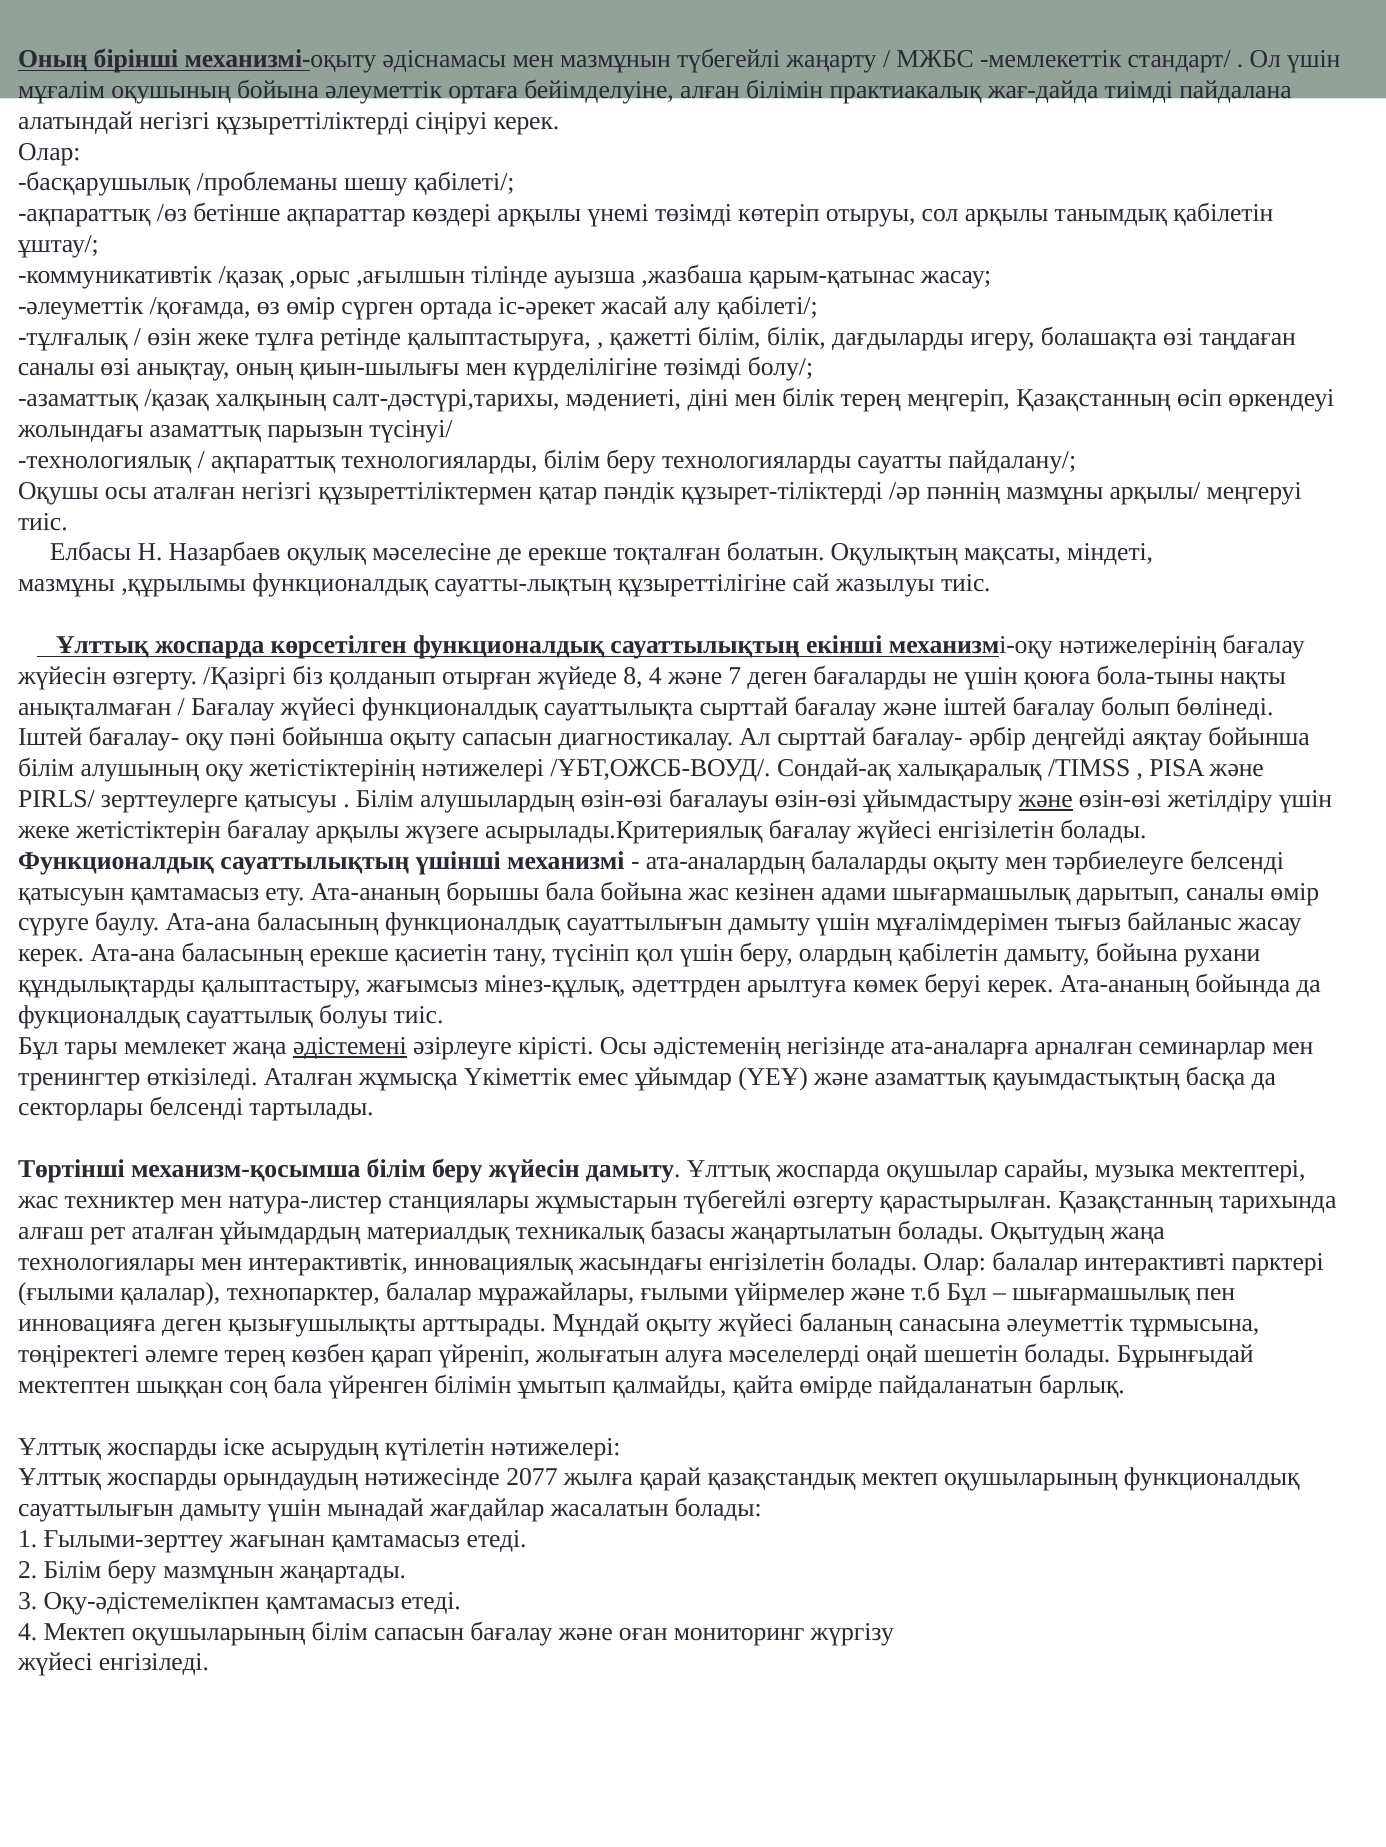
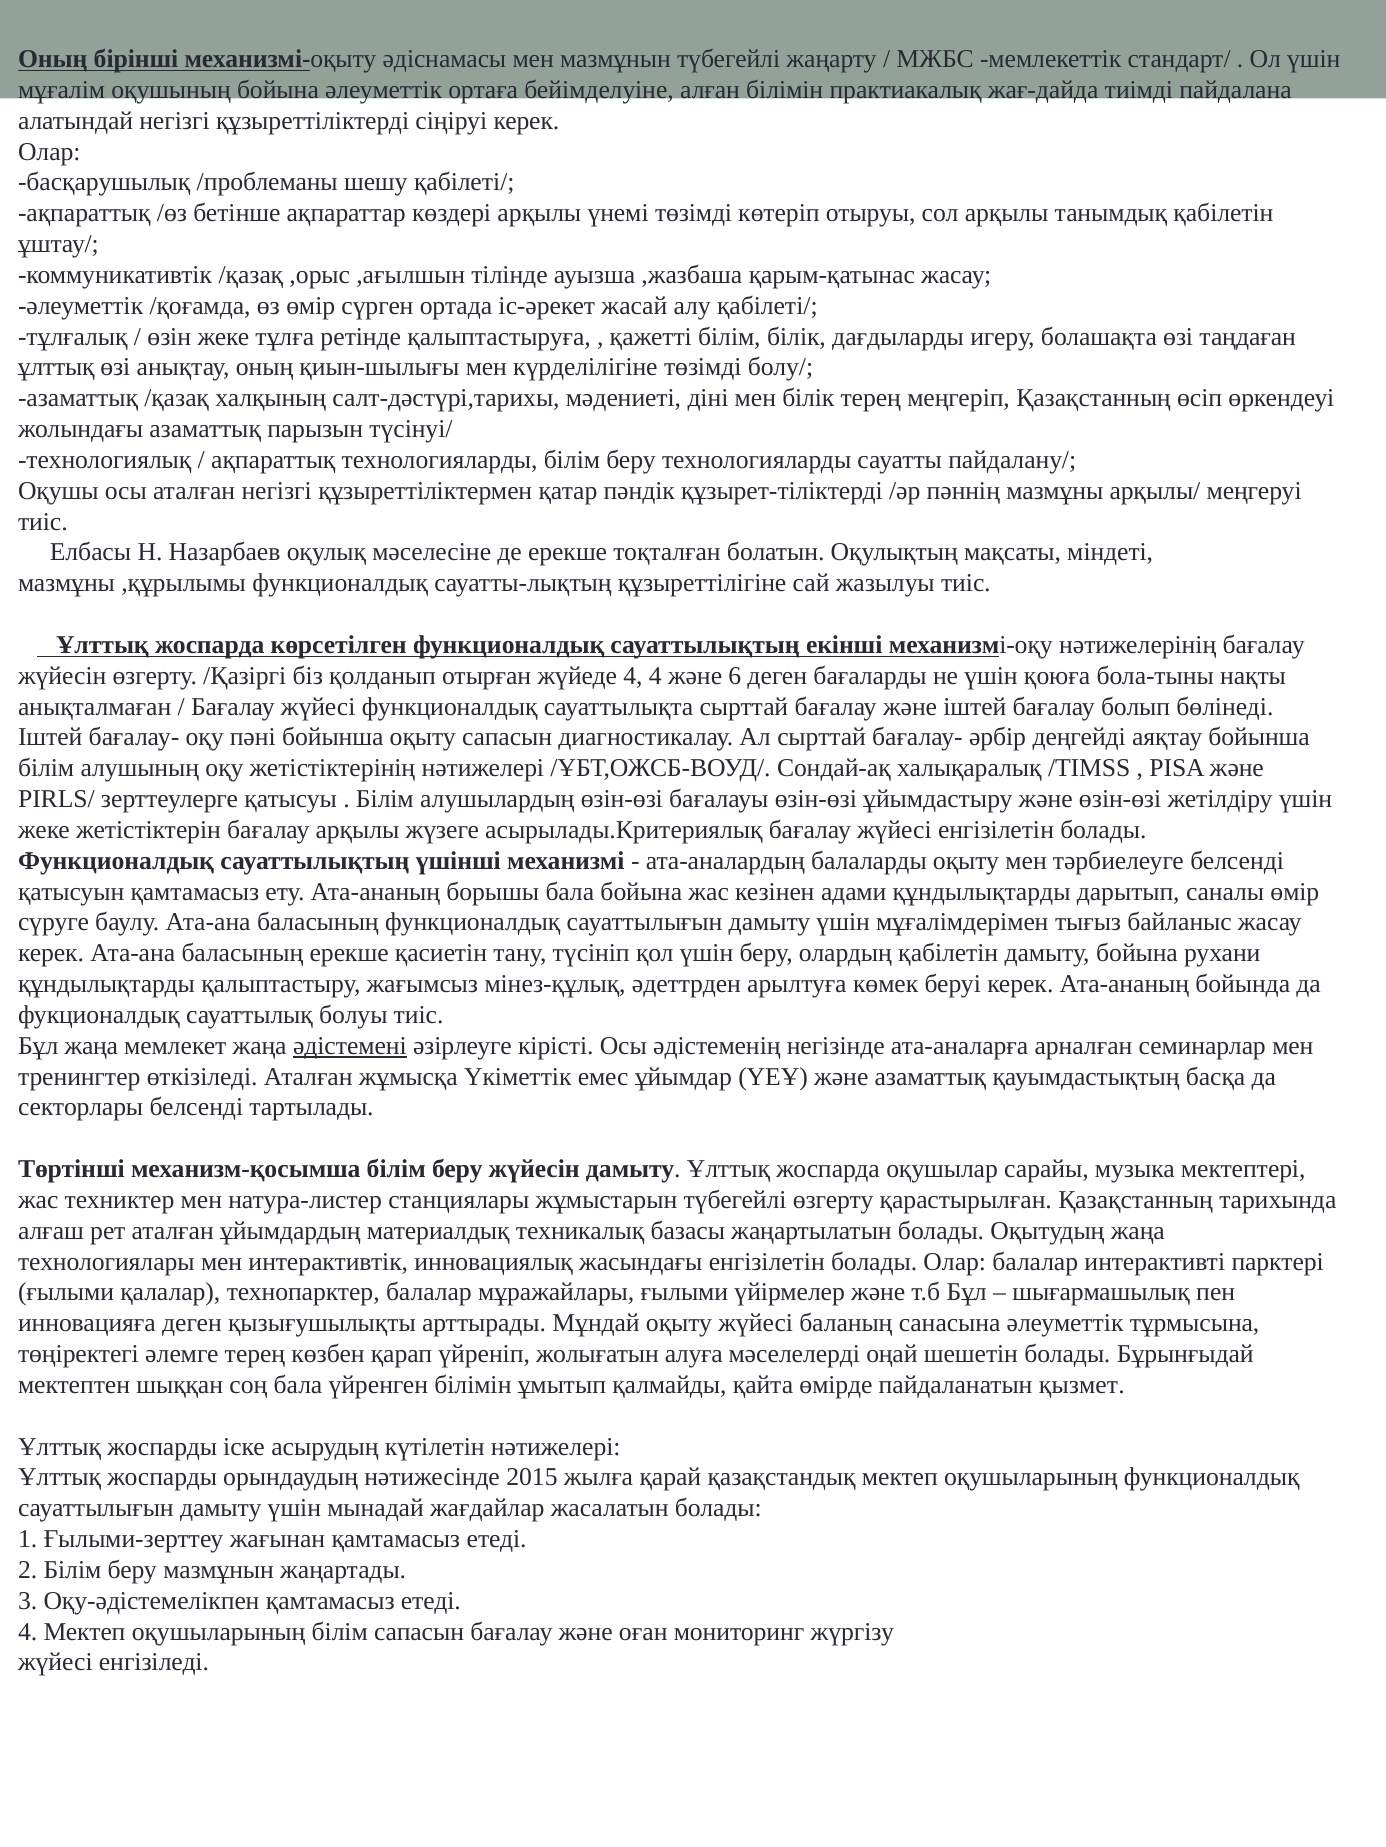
саналы: саналы -> ұлттық (56, 368)
жүйеде 8: 8 -> 4 (633, 676)
7: 7 -> 6 (735, 676)
және underline: present -> none (1046, 800)
адами шығармашылық: шығармашылық -> құндылықтарды (982, 892)
Бұл тары: тары -> жаңа (91, 1046)
барлық: барлық -> қызмет (1082, 1386)
2077: 2077 -> 2015 (532, 1478)
